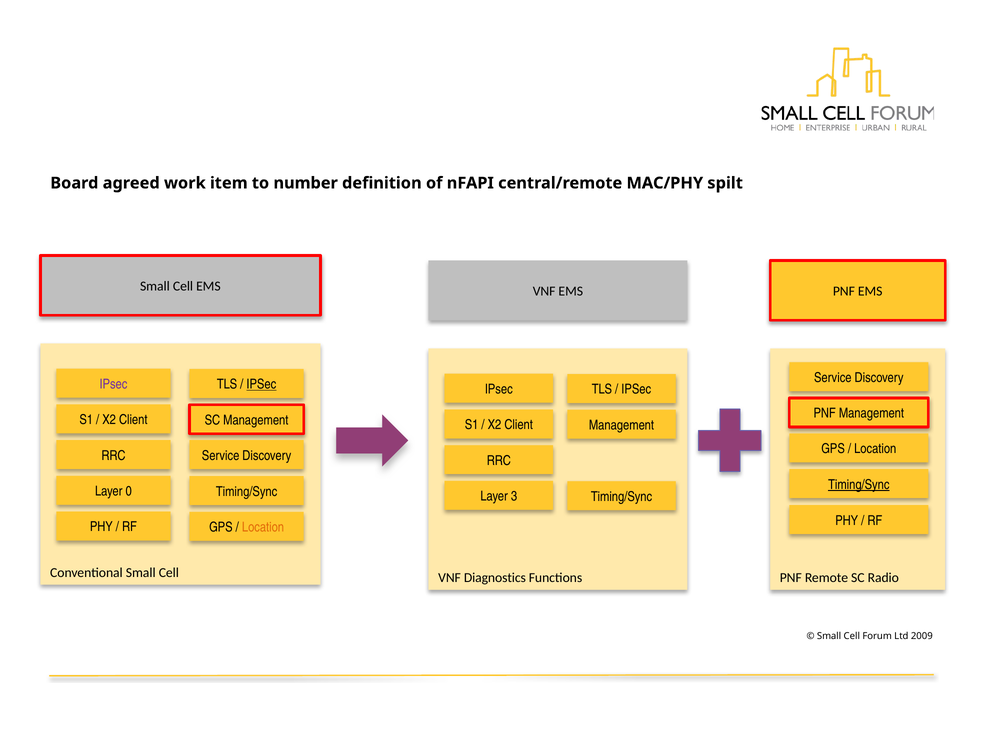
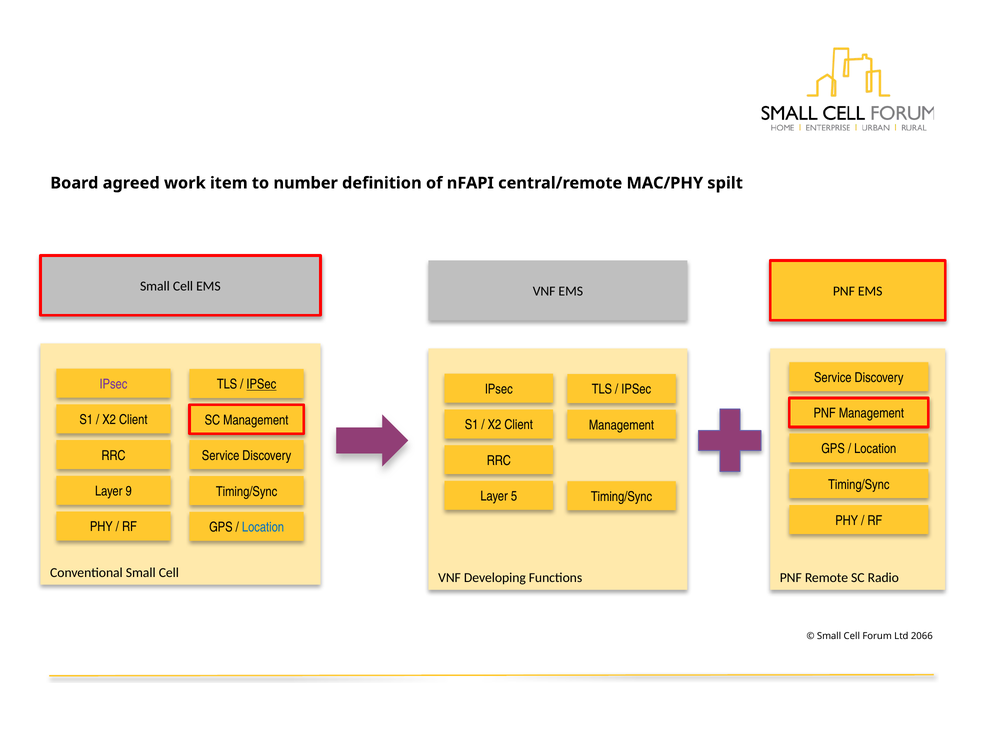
Timing/Sync underline: present -> none (859, 485)
0: 0 -> 9 (129, 491)
3: 3 -> 5 (514, 496)
Location colour: orange -> blue (263, 527)
Diagnostics: Diagnostics -> Developing (495, 578)
2009: 2009 -> 2066 (922, 636)
